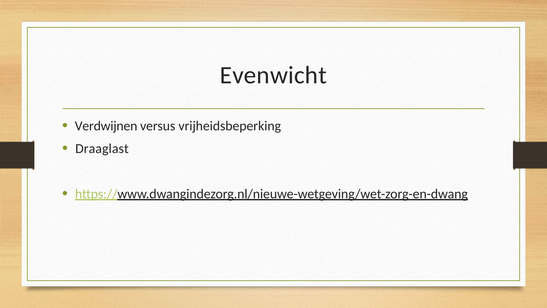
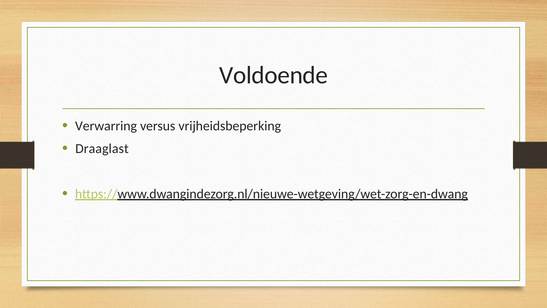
Evenwicht: Evenwicht -> Voldoende (274, 75)
Verdwijnen: Verdwijnen -> Verwarring (106, 126)
